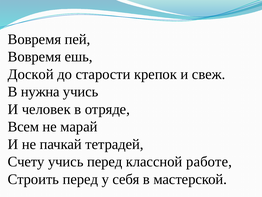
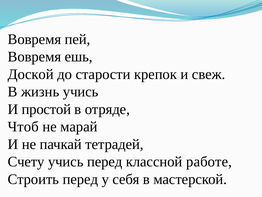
нужна: нужна -> жизнь (40, 92)
человек: человек -> простой (46, 109)
Всем: Всем -> Чтоб (23, 126)
